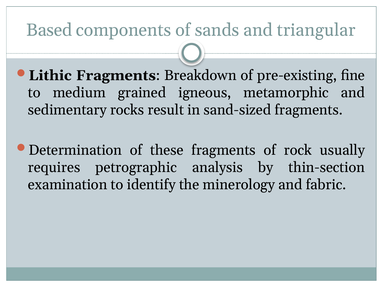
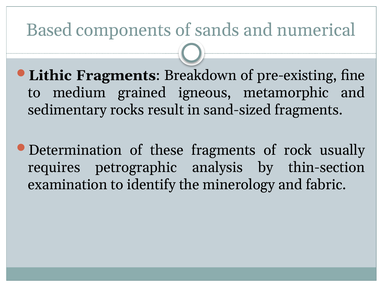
triangular: triangular -> numerical (316, 30)
